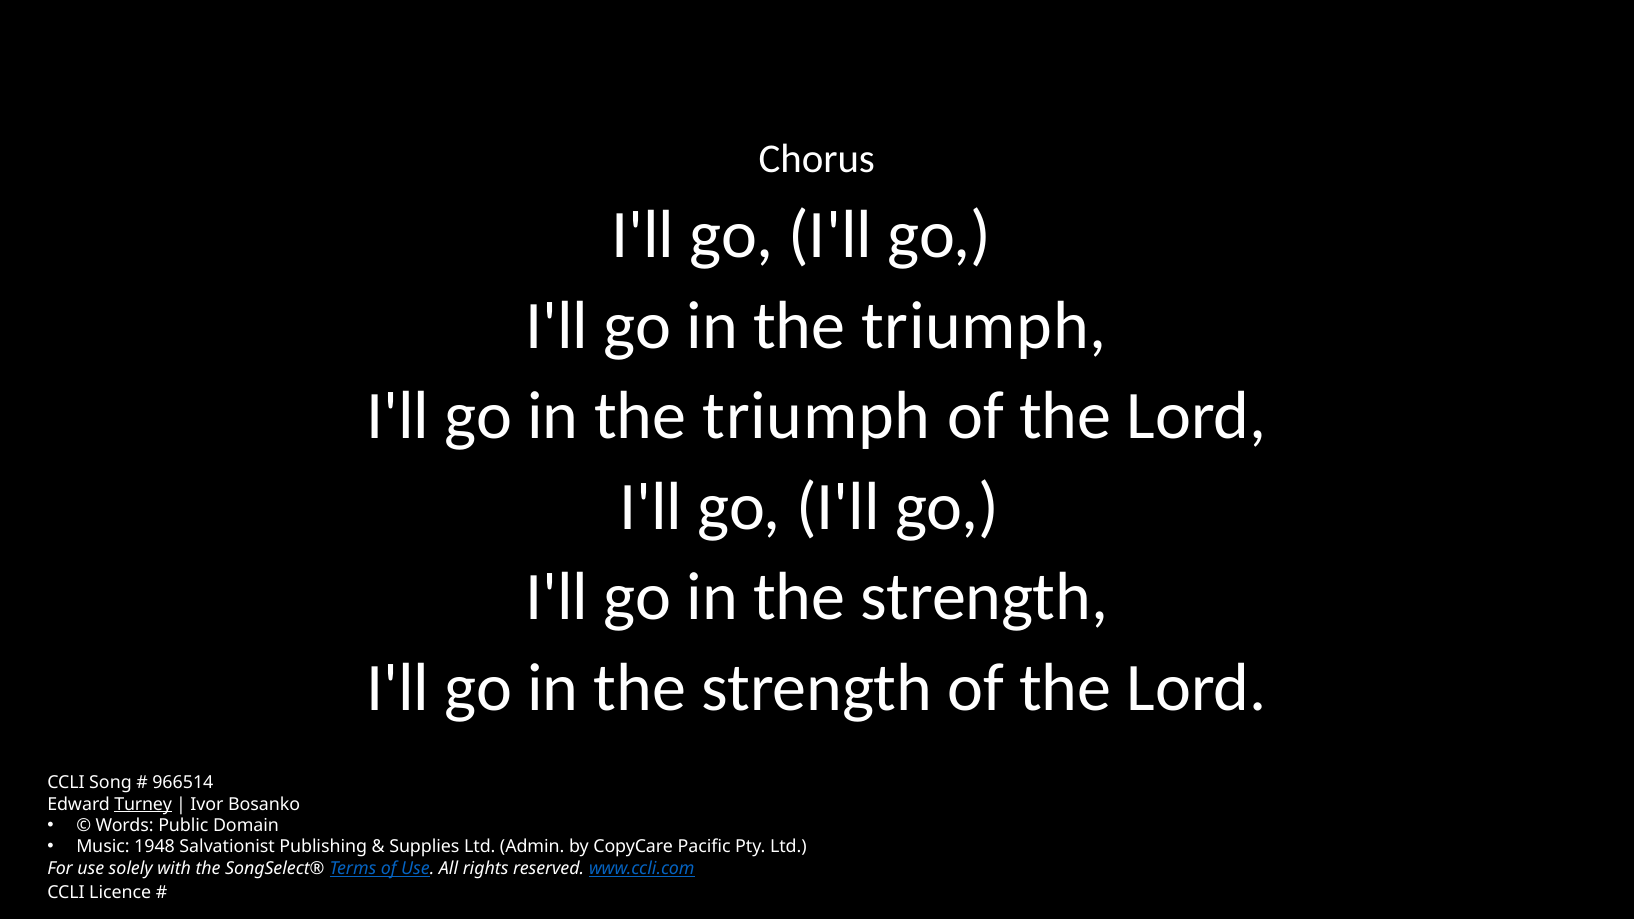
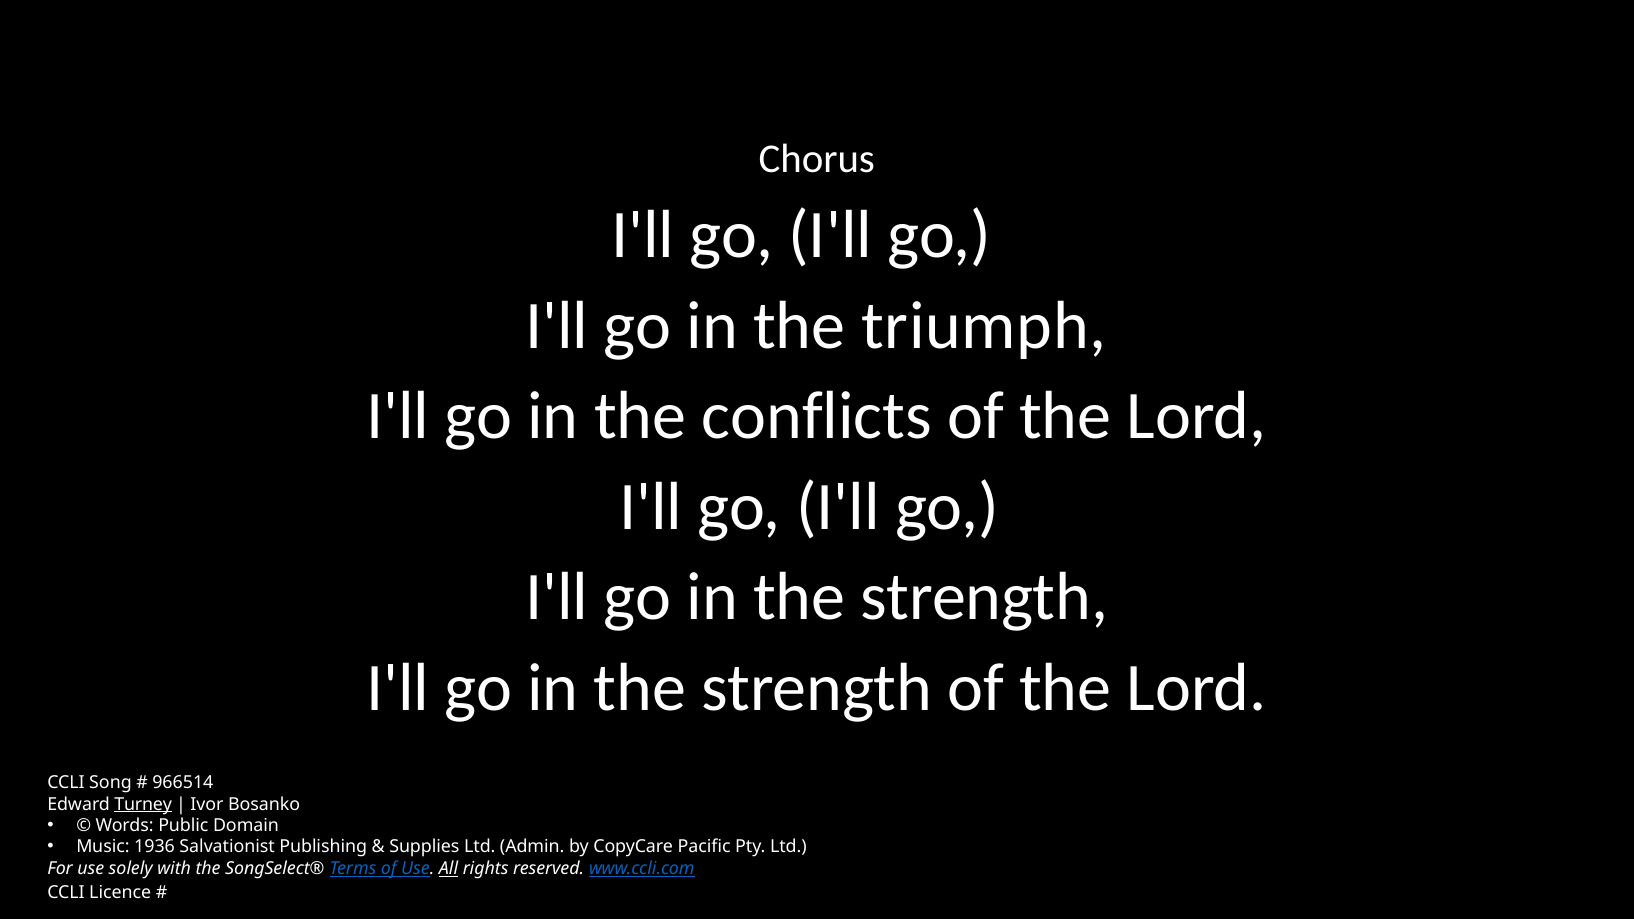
triumph: triumph -> conflicts (817, 416)
1948: 1948 -> 1936 (155, 847)
All underline: none -> present (449, 868)
